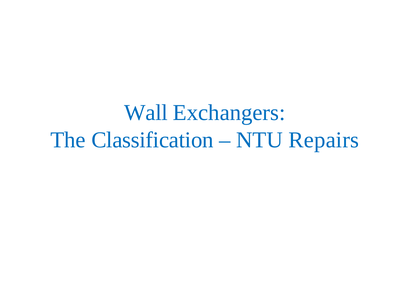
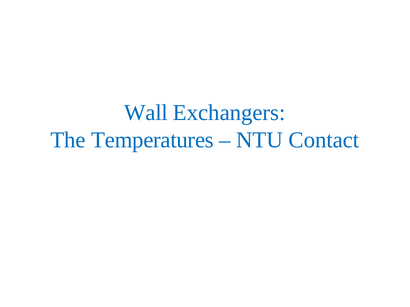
Classification: Classification -> Temperatures (152, 140)
Repairs: Repairs -> Contact (324, 140)
